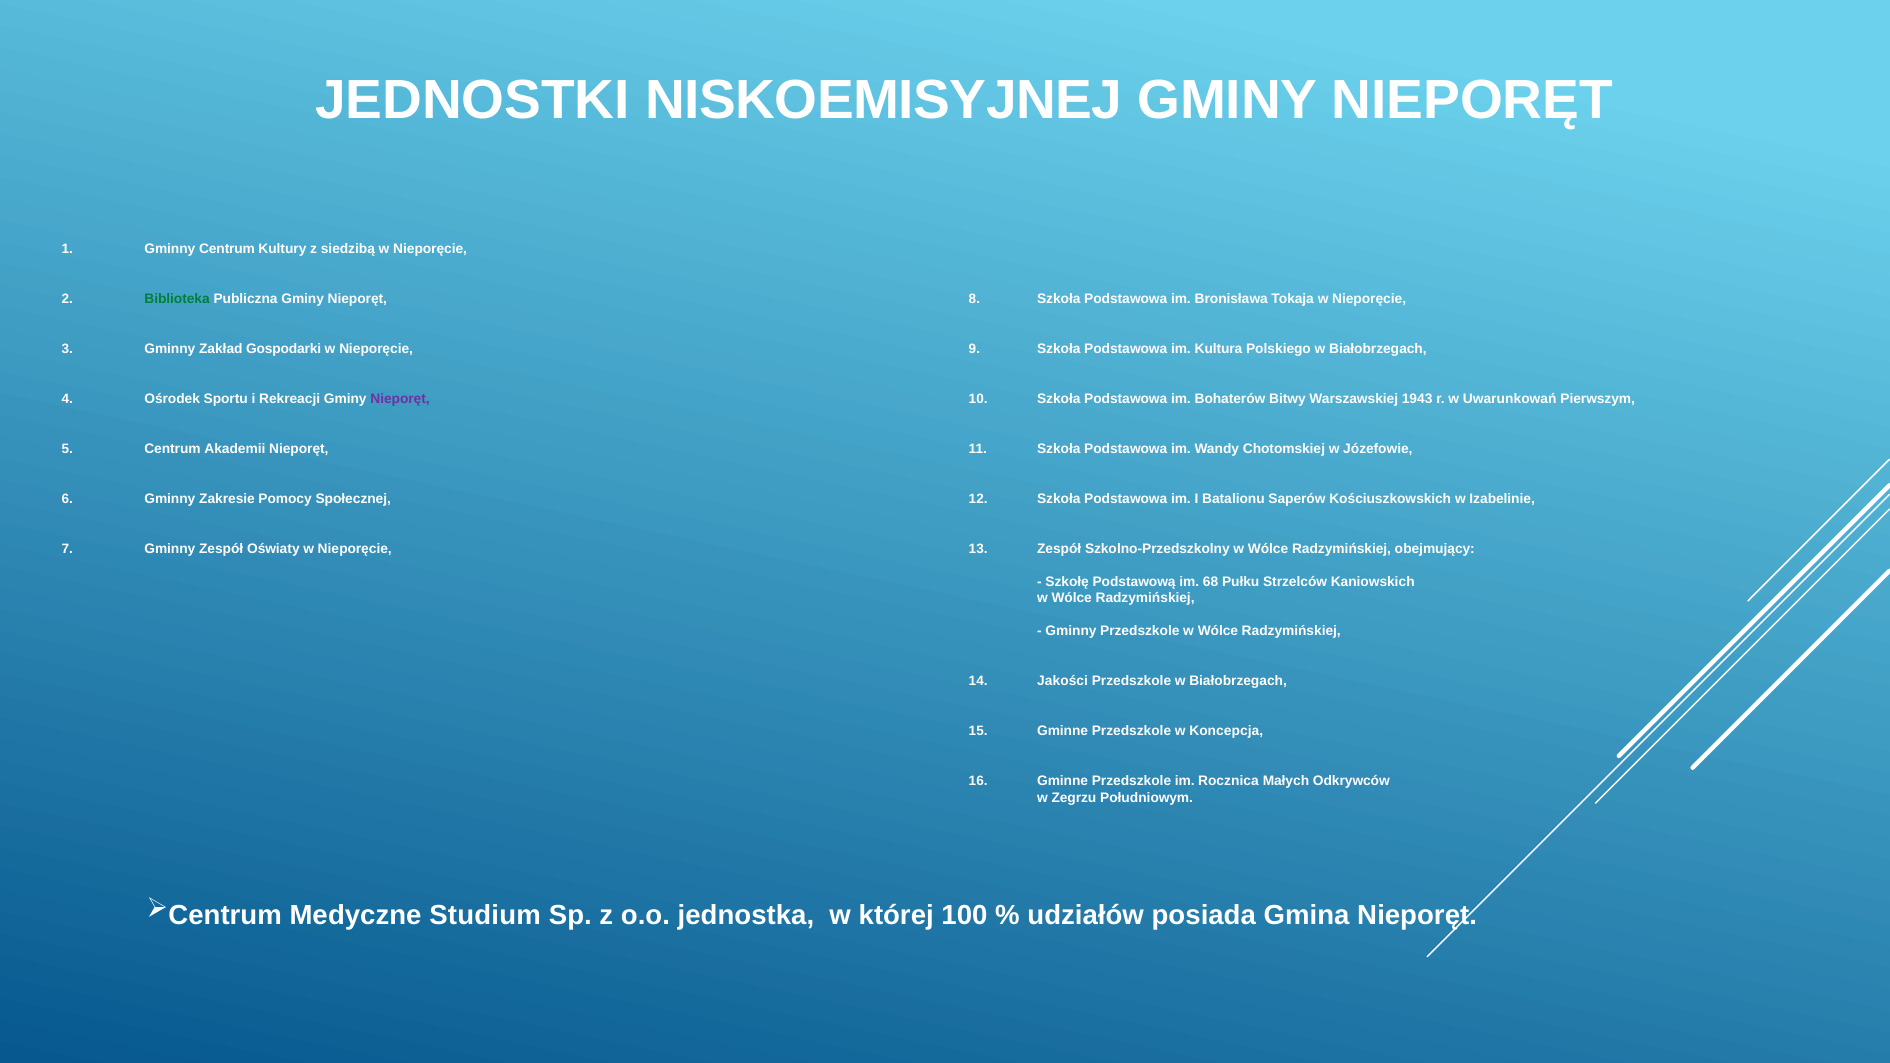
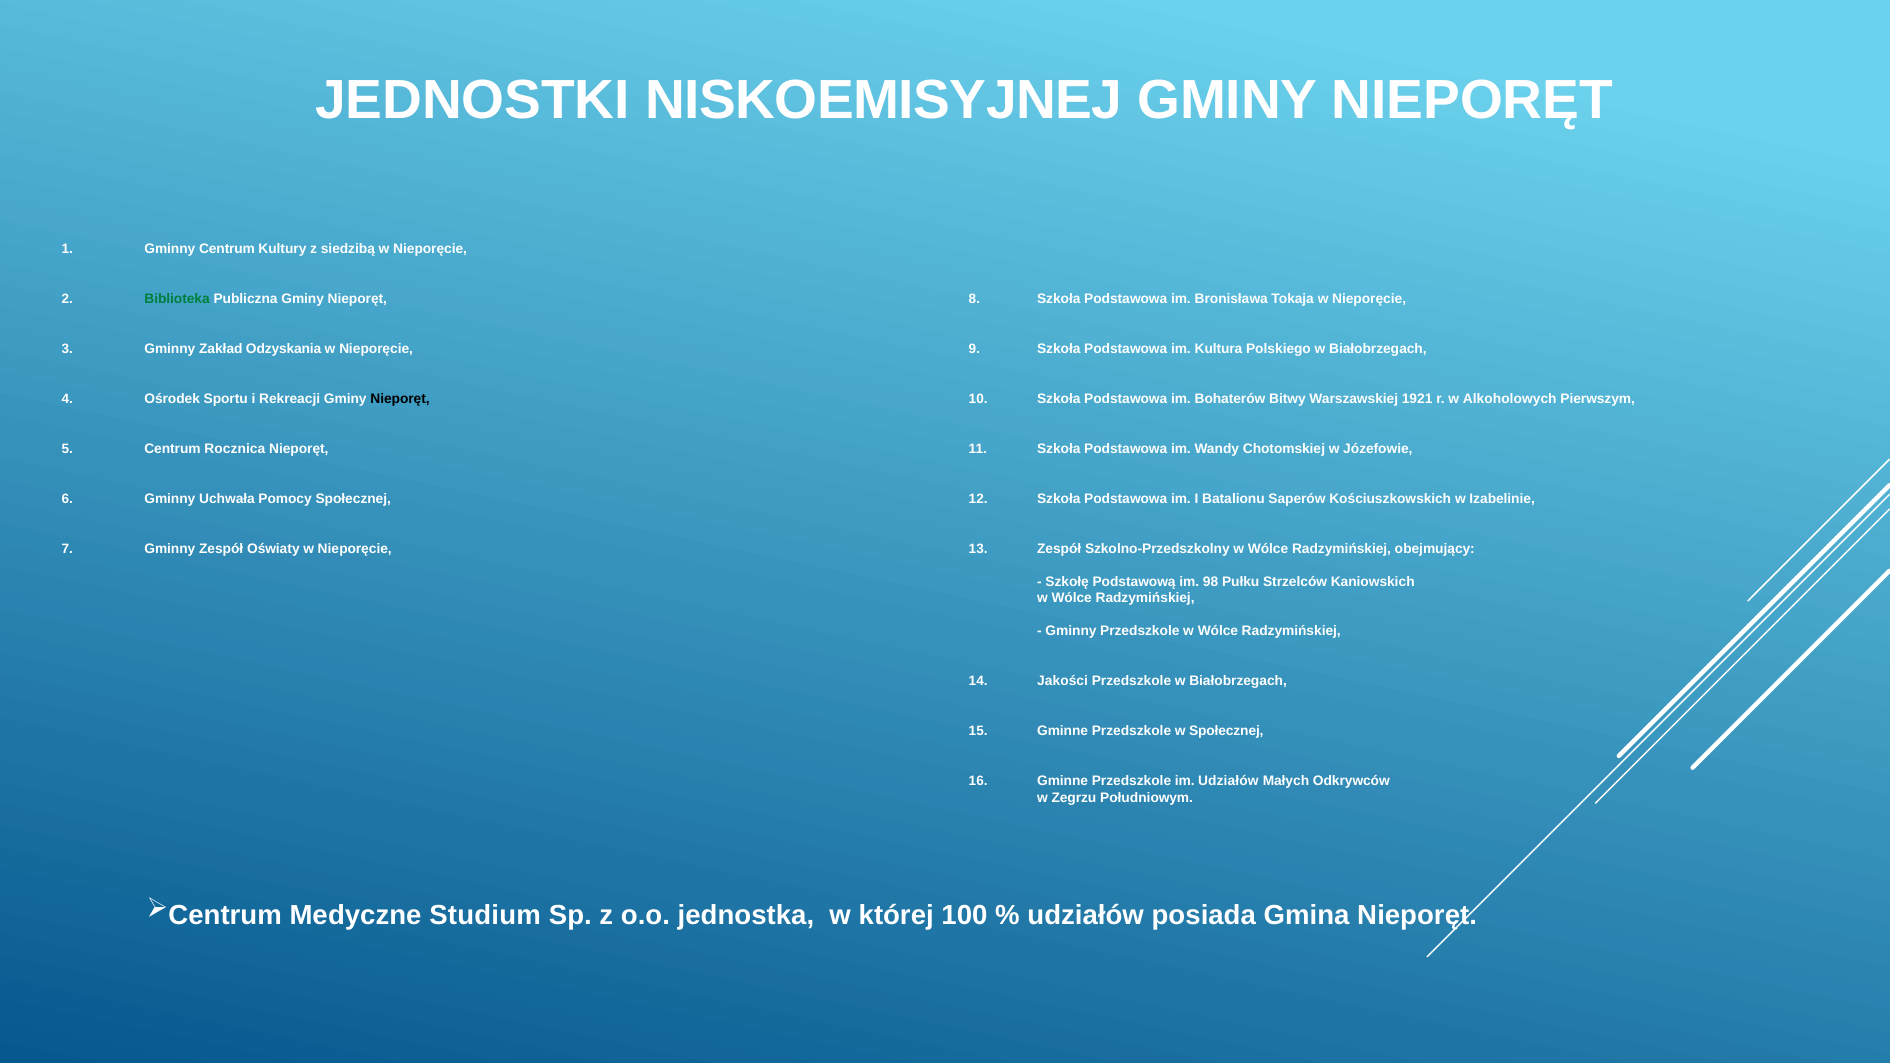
Gospodarki: Gospodarki -> Odzyskania (284, 349)
Nieporęt colour: purple -> black (400, 399)
1943: 1943 -> 1921 (1417, 399)
Uwarunkowań: Uwarunkowań -> Alkoholowych (1510, 399)
Akademii: Akademii -> Rocznica (235, 449)
Zakresie: Zakresie -> Uchwała (227, 499)
68: 68 -> 98 (1211, 582)
w Koncepcja: Koncepcja -> Społecznej (1226, 731)
im Rocznica: Rocznica -> Udziałów (1228, 781)
